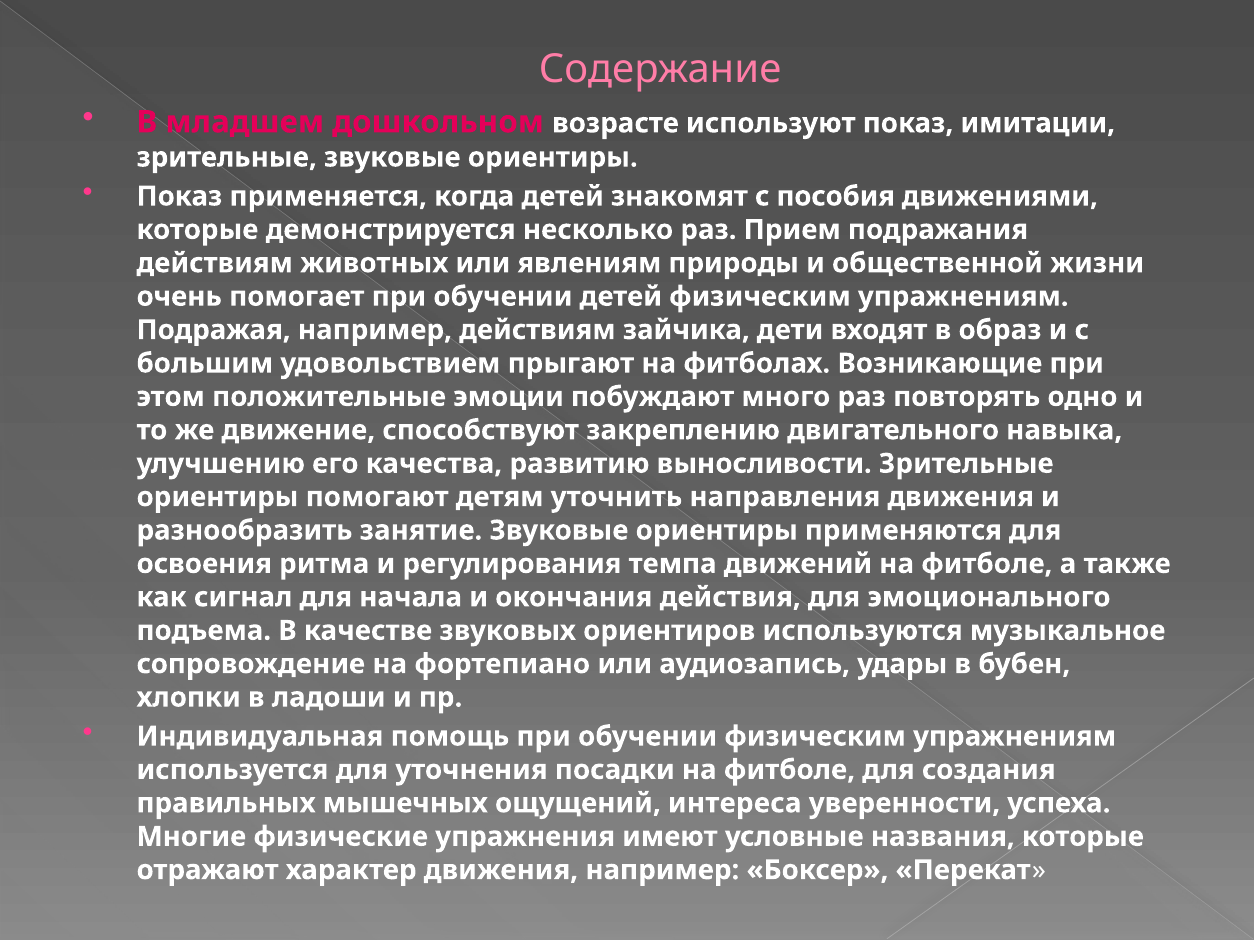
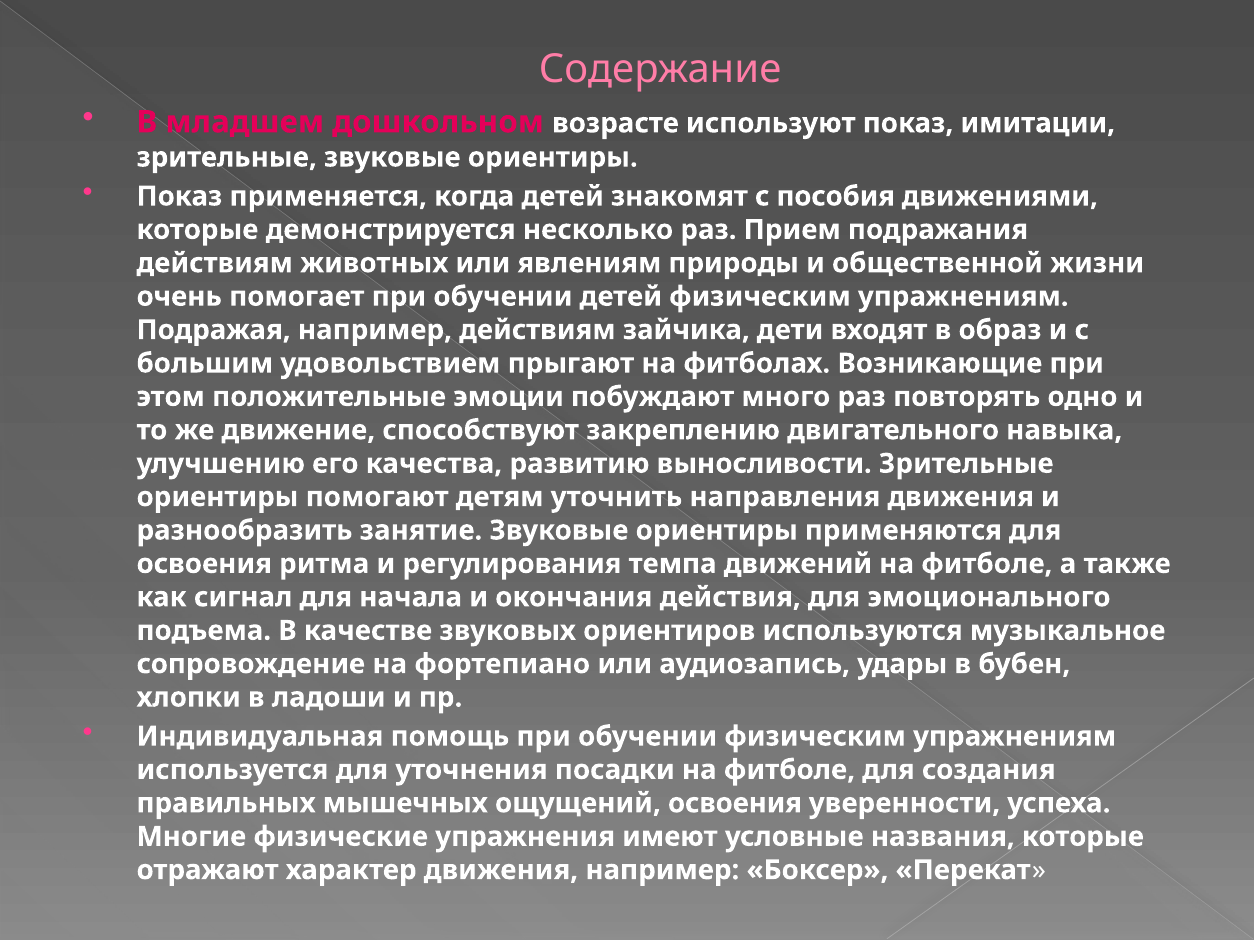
ощущений интереса: интереса -> освоения (735, 804)
